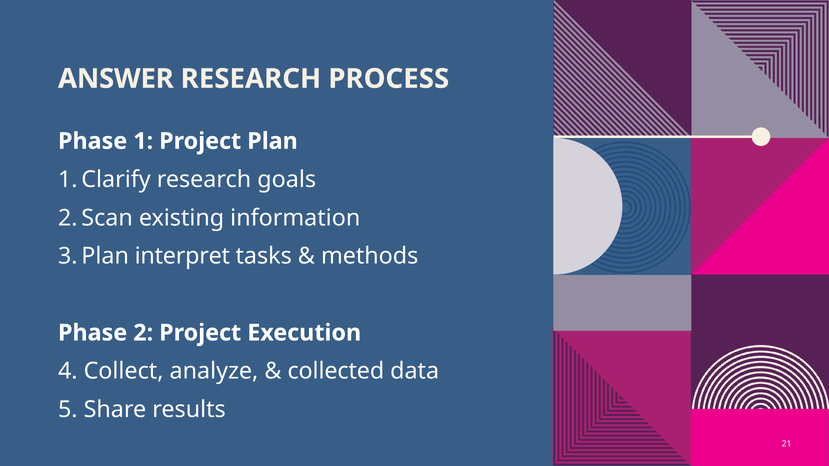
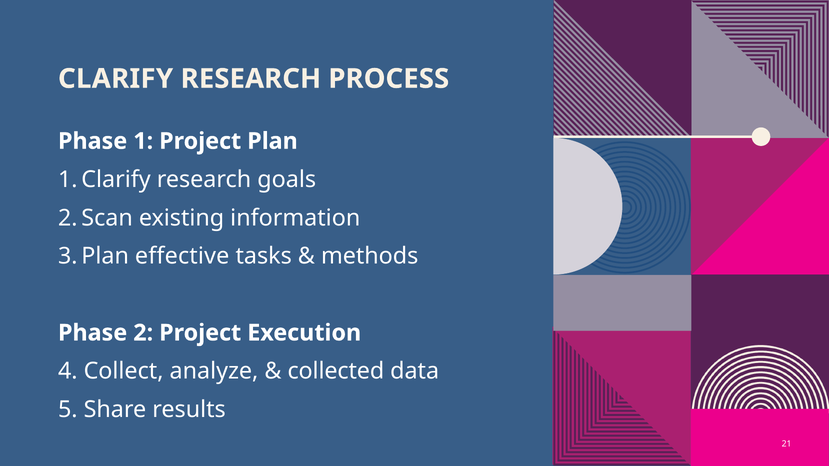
ANSWER: ANSWER -> CLARIFY (116, 79)
interpret: interpret -> effective (182, 256)
